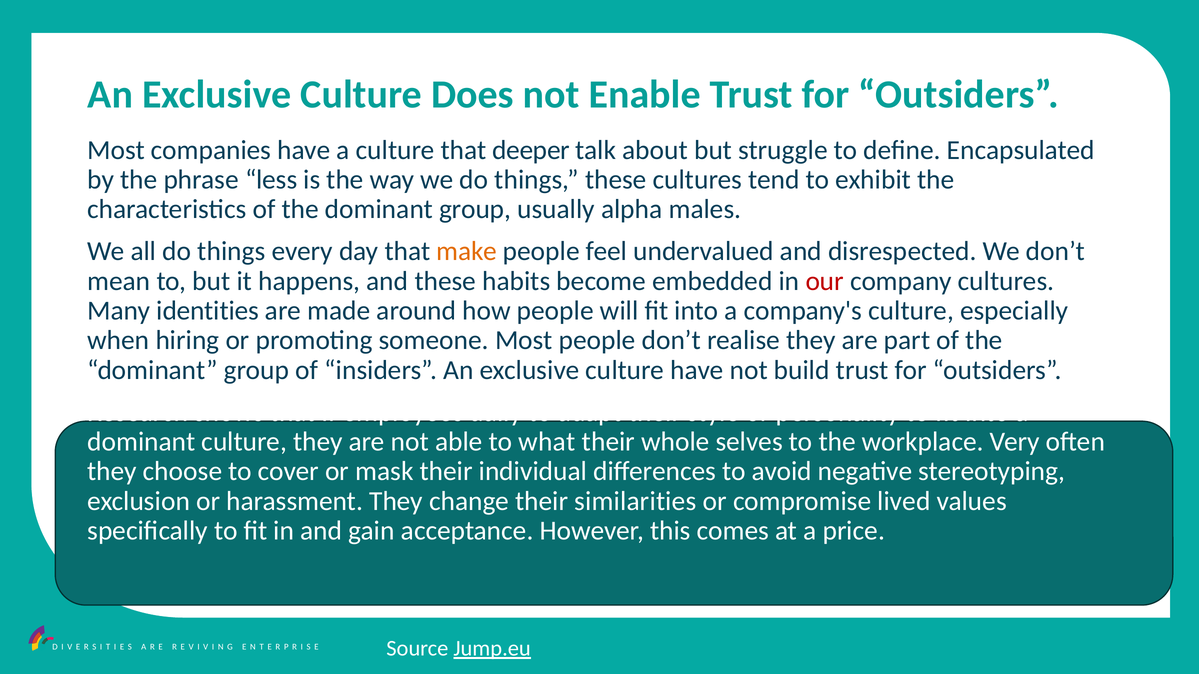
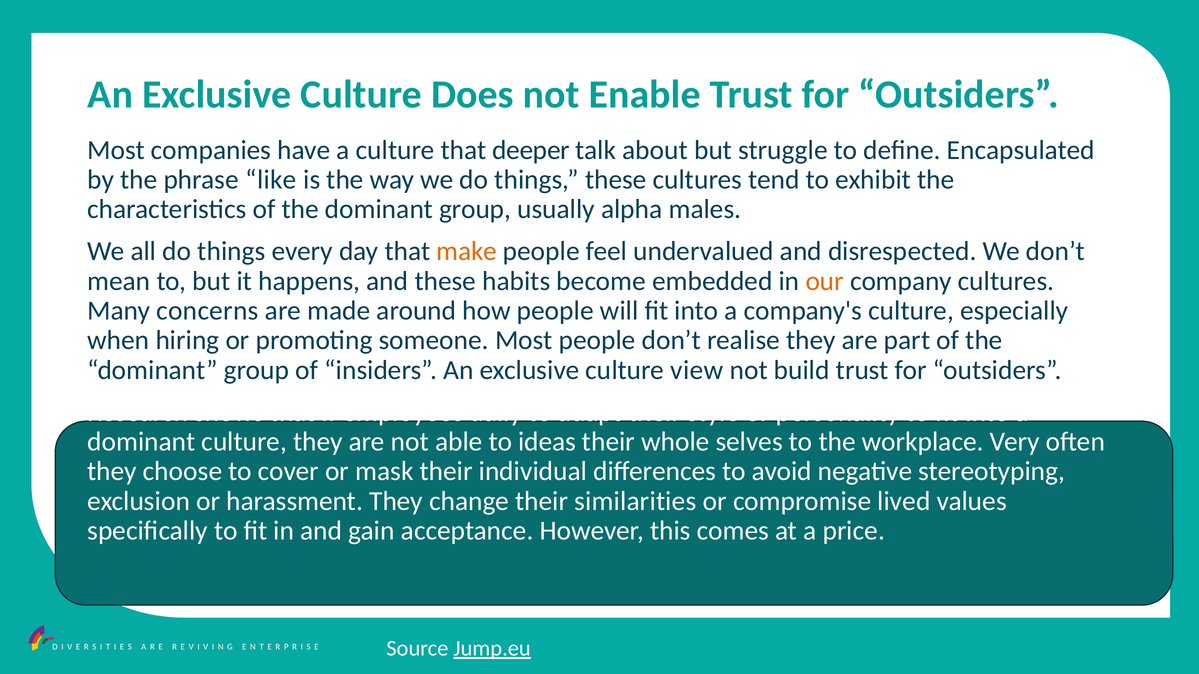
less: less -> like (271, 180)
our colour: red -> orange (825, 281)
identities: identities -> concerns (207, 311)
culture have: have -> view (697, 370)
what: what -> ideas (547, 442)
